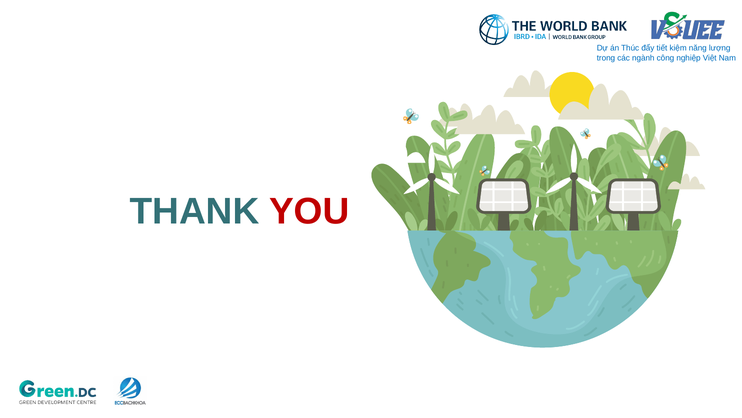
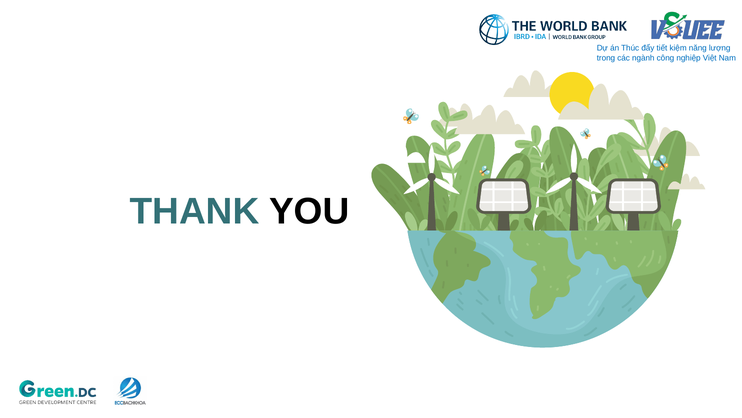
YOU colour: red -> black (309, 211)
